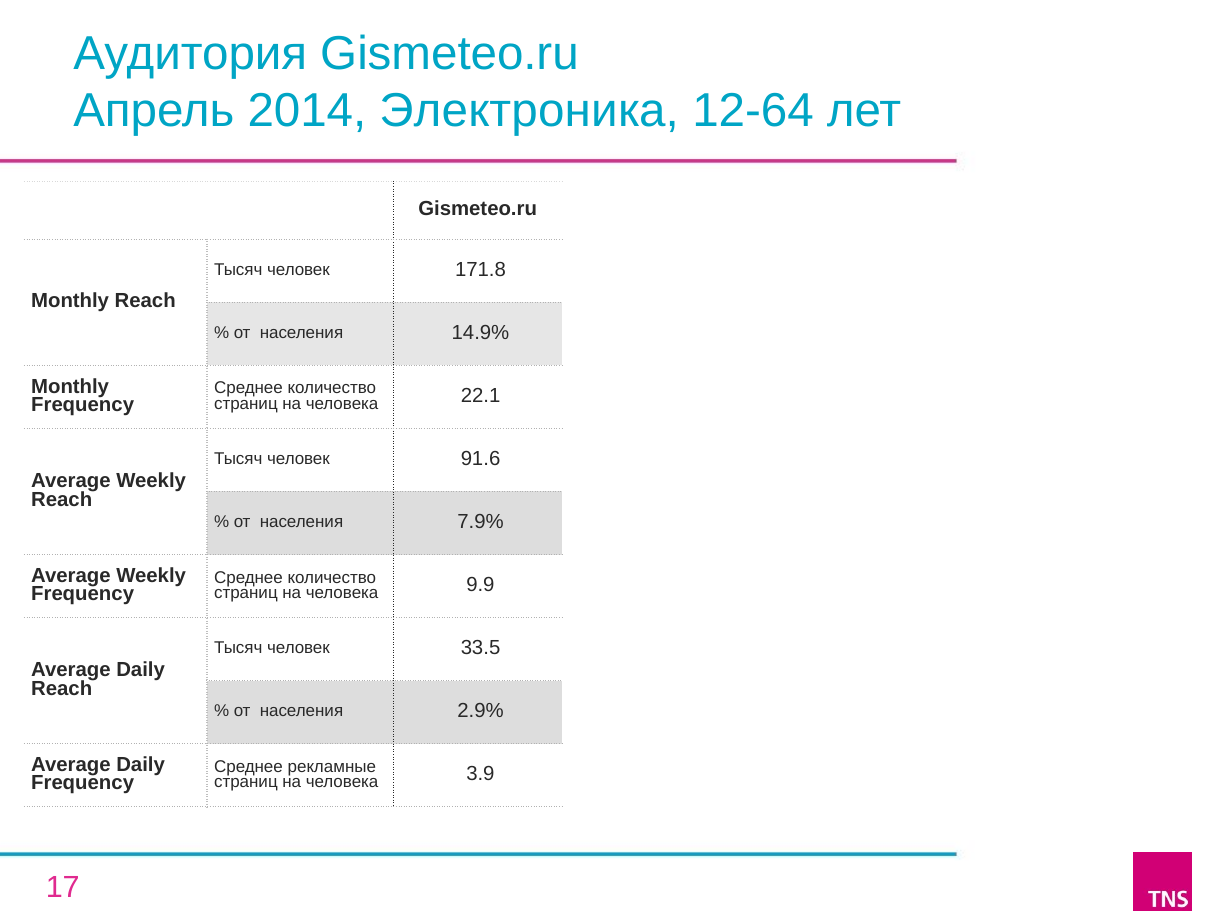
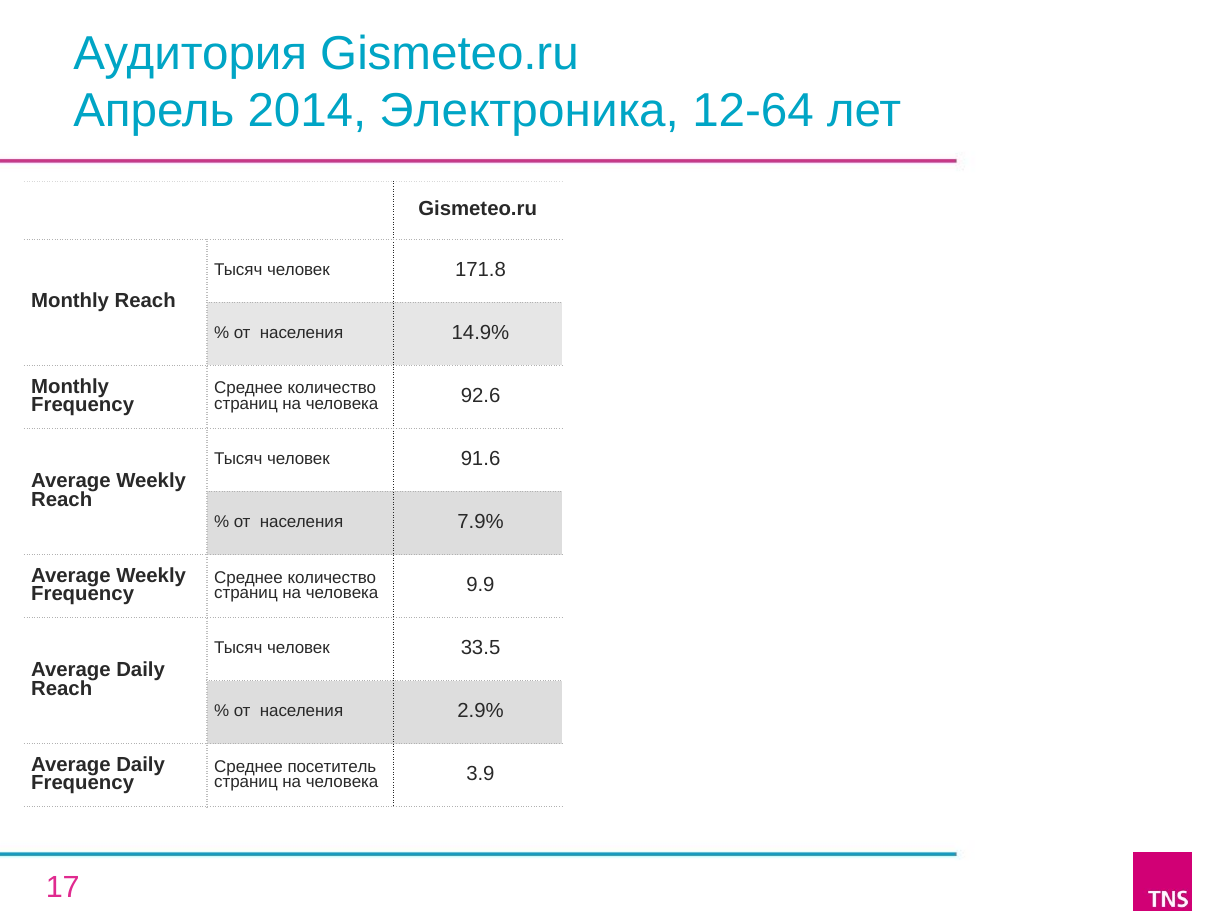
22.1: 22.1 -> 92.6 (481, 396)
рекламные: рекламные -> посетитель (332, 767)
